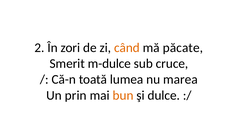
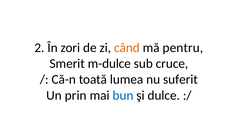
păcate: păcate -> pentru (183, 48)
marea: marea -> suferit (180, 79)
bun colour: orange -> blue (123, 95)
